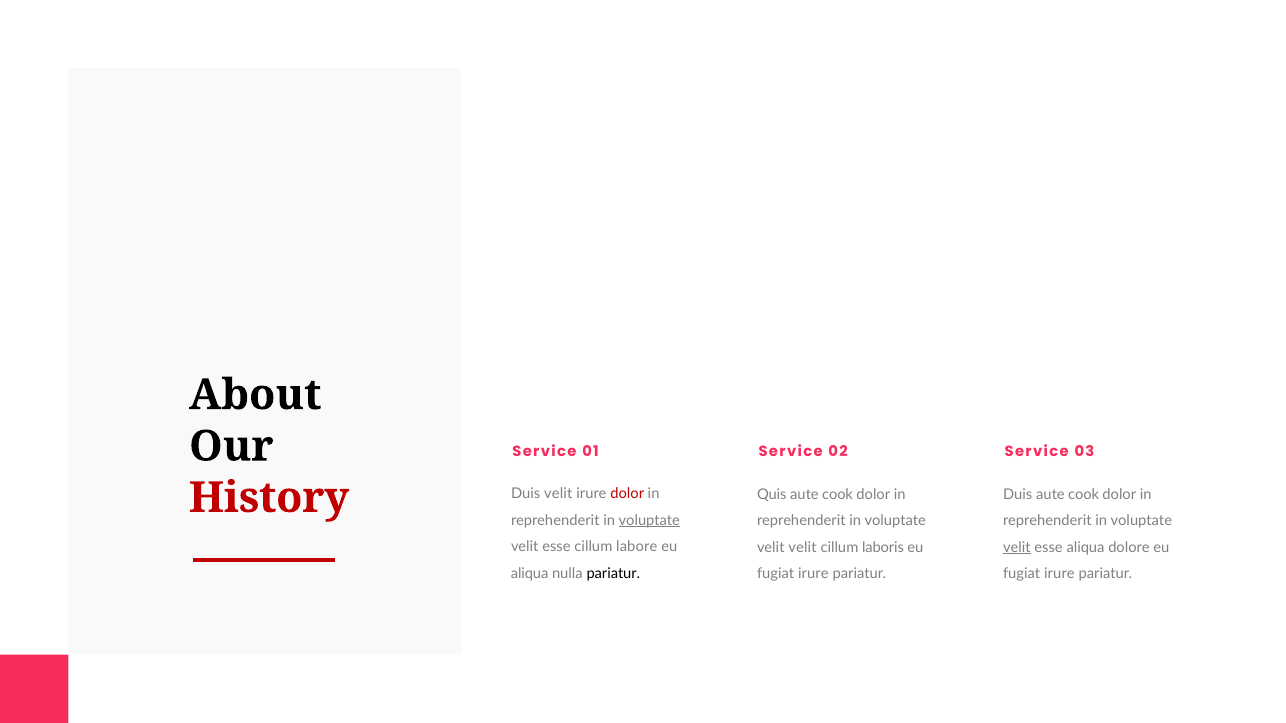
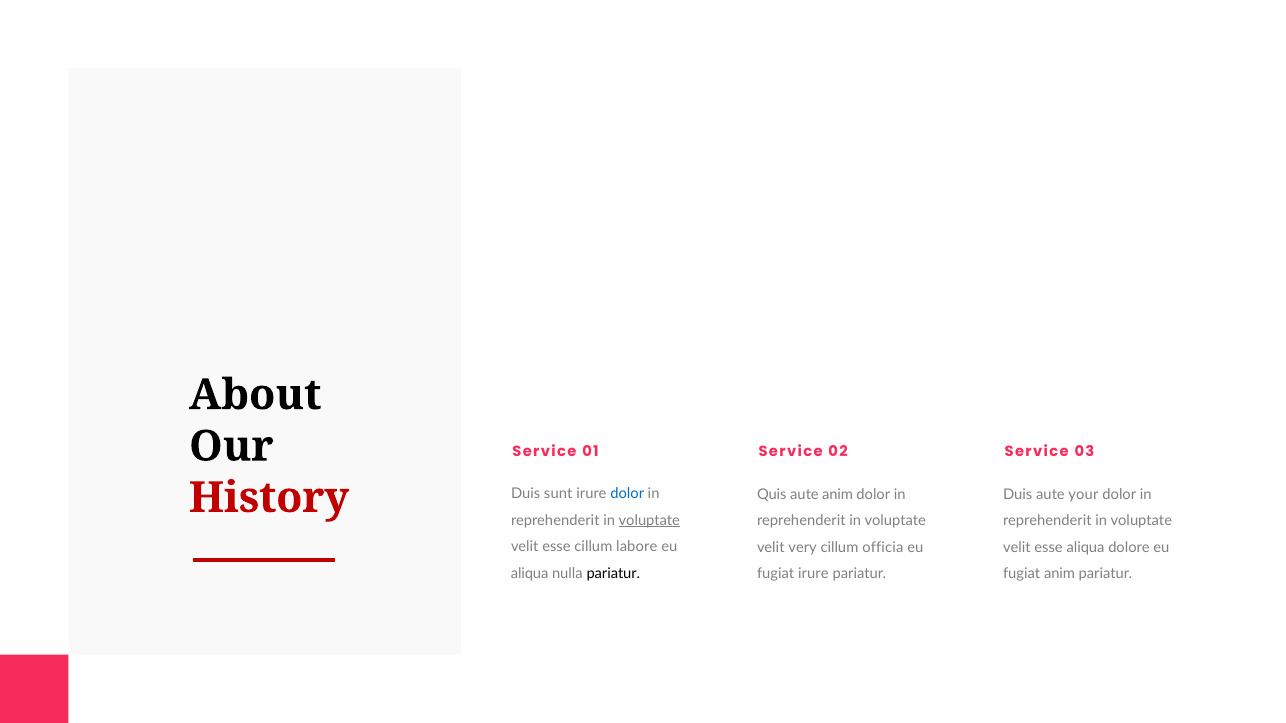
Duis velit: velit -> sunt (558, 494)
dolor colour: red -> blue (627, 494)
cook: cook -> anim (838, 495)
Duis aute cook: cook -> your (1083, 495)
velit velit: velit -> very (803, 548)
laboris: laboris -> officia (883, 548)
velit underline: present -> none (1017, 548)
irure: irure -> anim (1060, 574)
